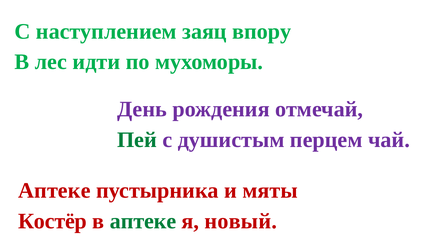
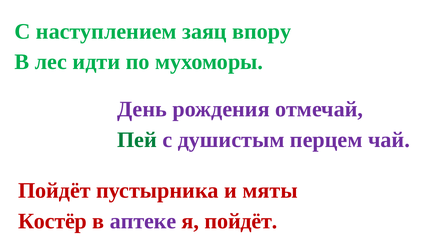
Аптеке: Аптеке -> Пойдёт (54, 191)
аптеке colour: green -> purple (143, 221)
я новый: новый -> пойдёт (241, 221)
